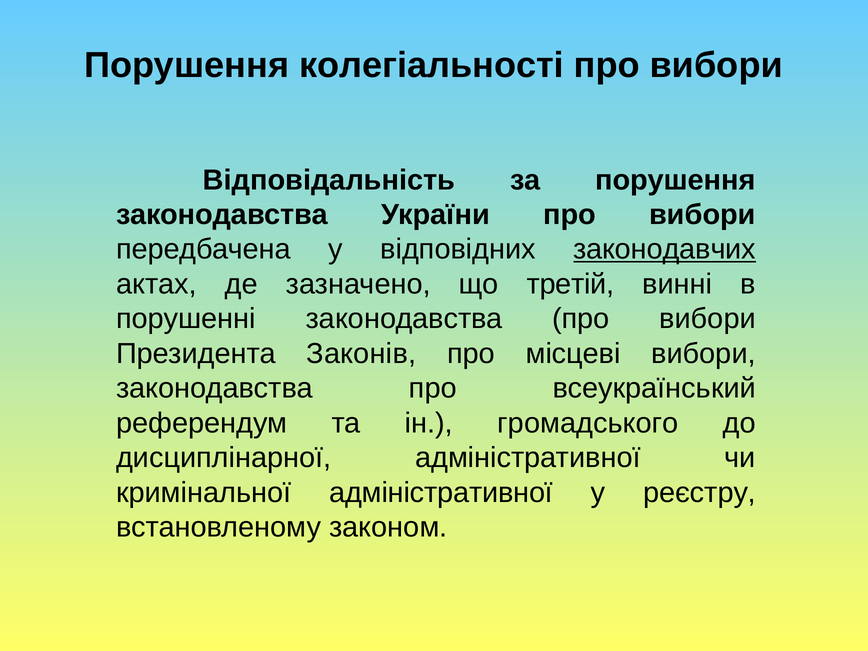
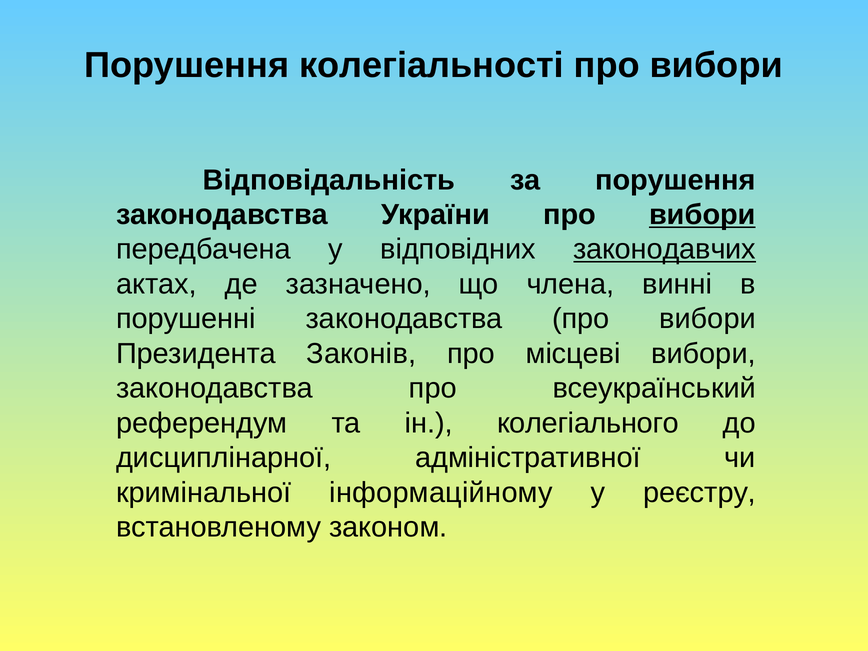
вибори underline: none -> present (702, 215)
третій: третій -> члена (570, 284)
громадського: громадського -> колегіального (588, 423)
кримінальної адміністративної: адміністративної -> інформаційному (441, 492)
